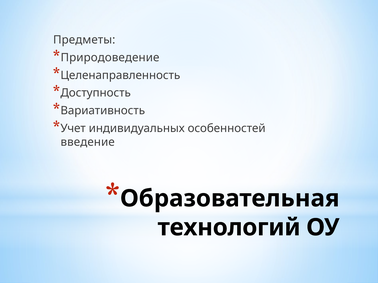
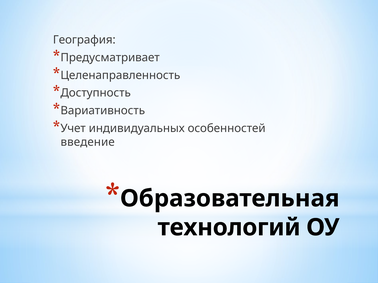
Предметы: Предметы -> География (84, 40)
Природоведение: Природоведение -> Предусматривает (110, 58)
